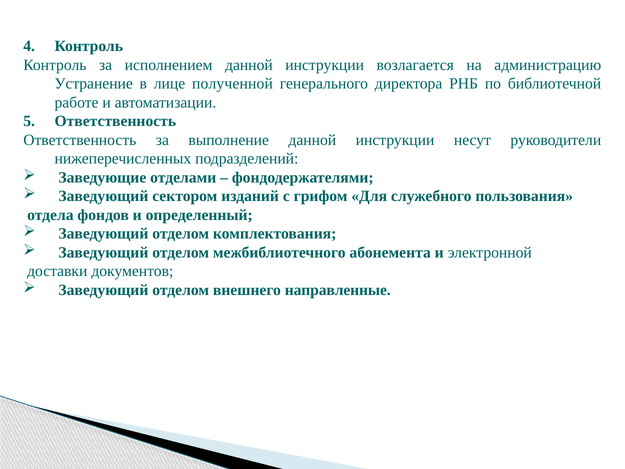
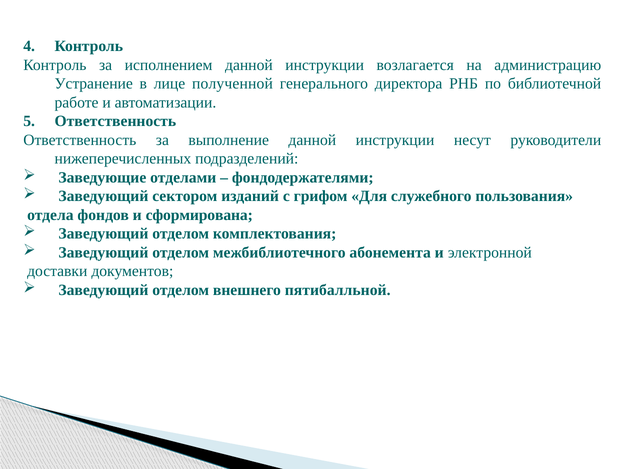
определенный: определенный -> сформирована (199, 215)
направленные: направленные -> пятибалльной (338, 290)
